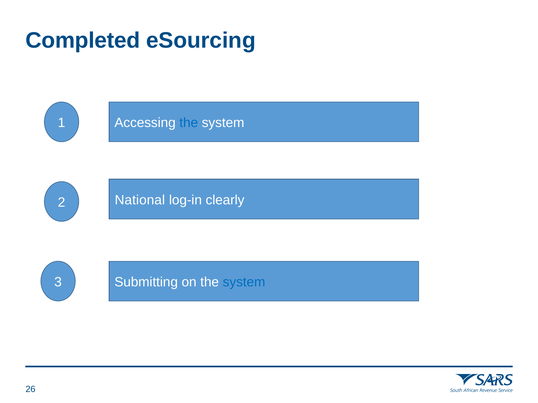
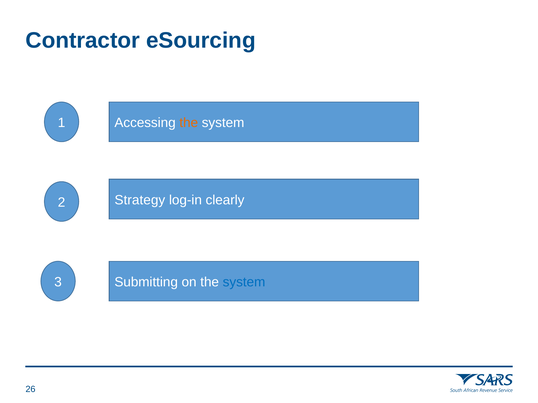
Completed: Completed -> Contractor (83, 41)
the colour: blue -> orange (189, 123)
National: National -> Strategy (140, 200)
